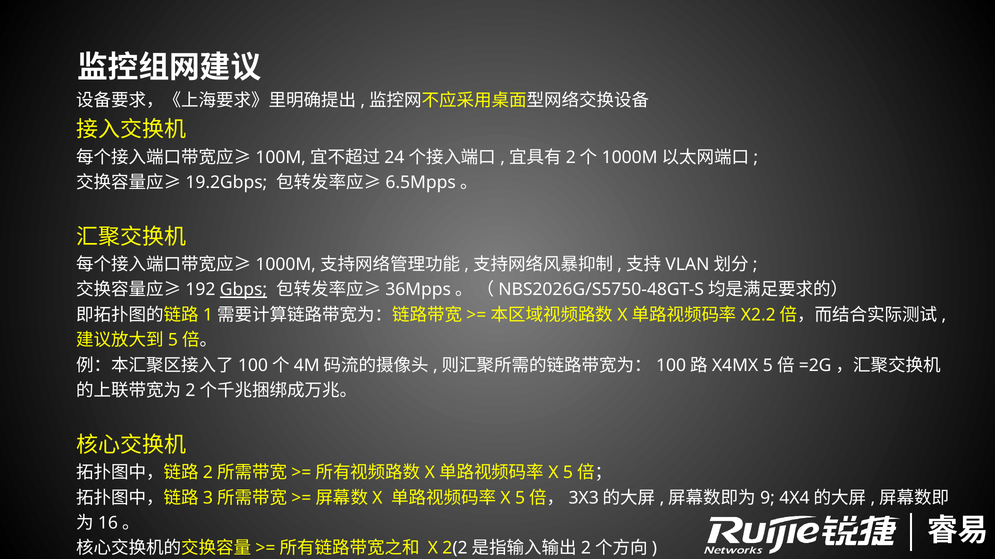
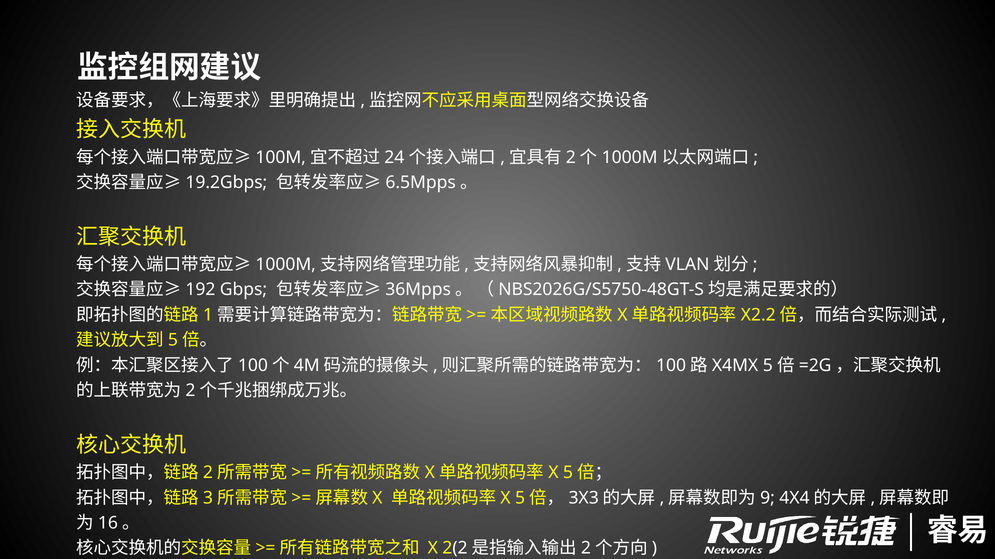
Gbps underline: present -> none (244, 290)
